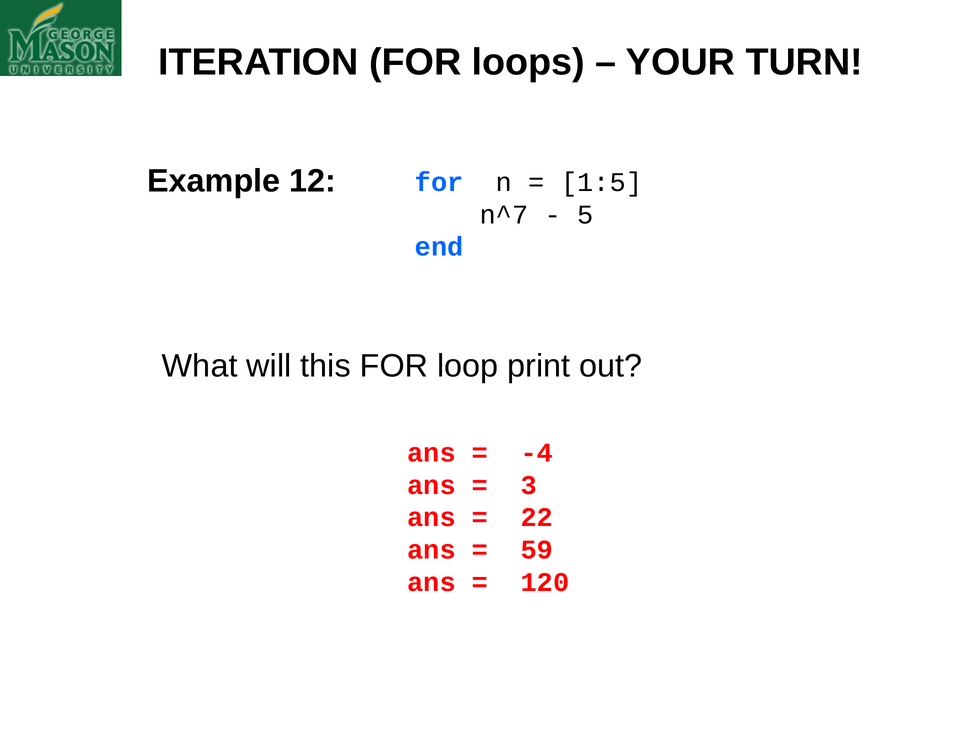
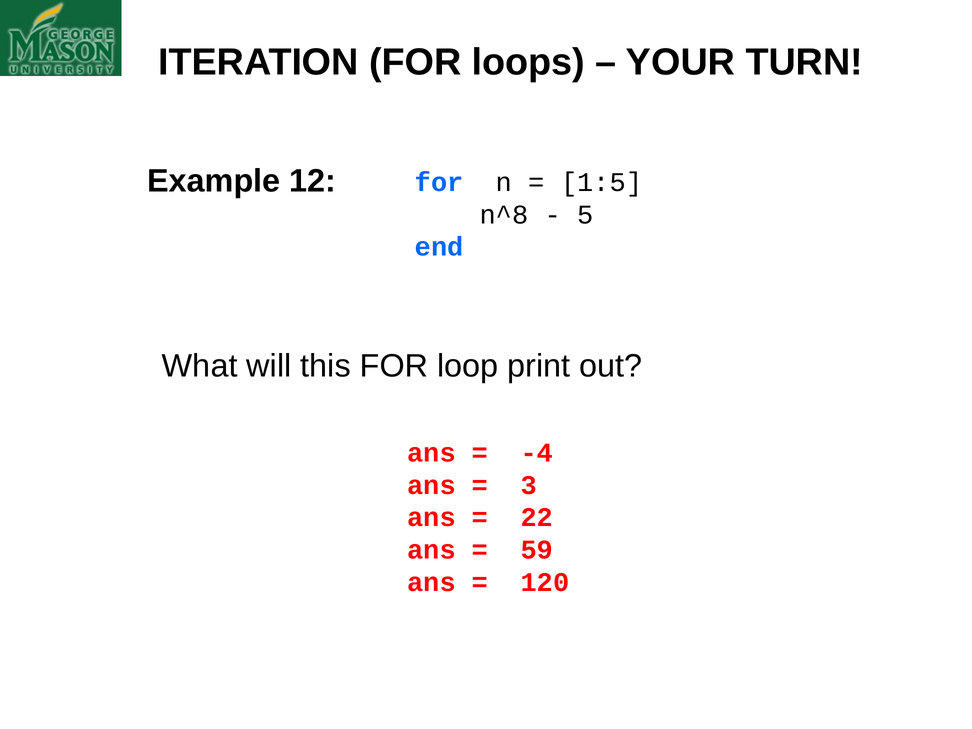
n^7: n^7 -> n^8 (504, 215)
